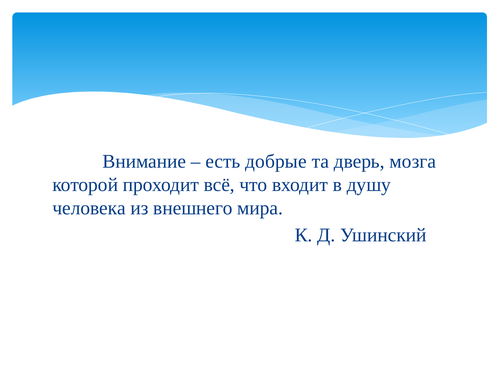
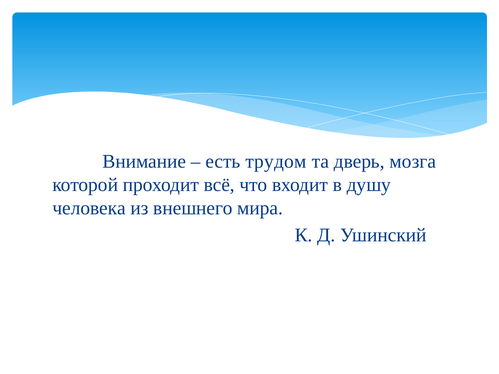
добрые: добрые -> трудом (276, 162)
